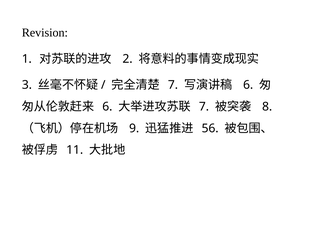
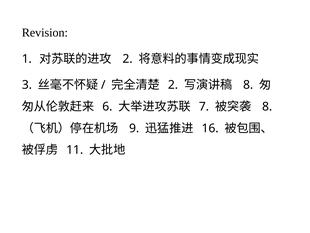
7: 7 -> 2 (173, 85)
6: 6 -> 8 (248, 85)
56: 56 -> 16 (210, 128)
